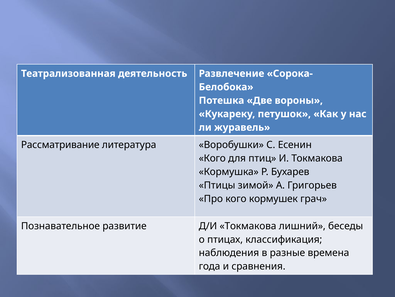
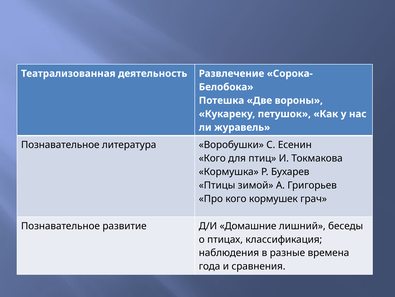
Рассматривание: Рассматривание -> Познавательное (60, 145)
Д/И Токмакова: Токмакова -> Домашние (248, 225)
